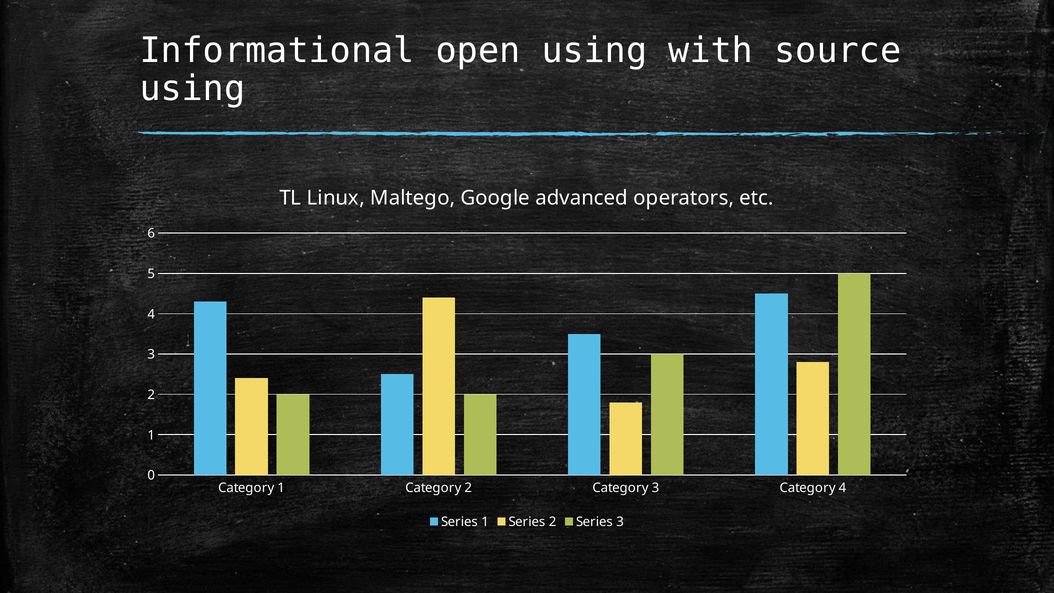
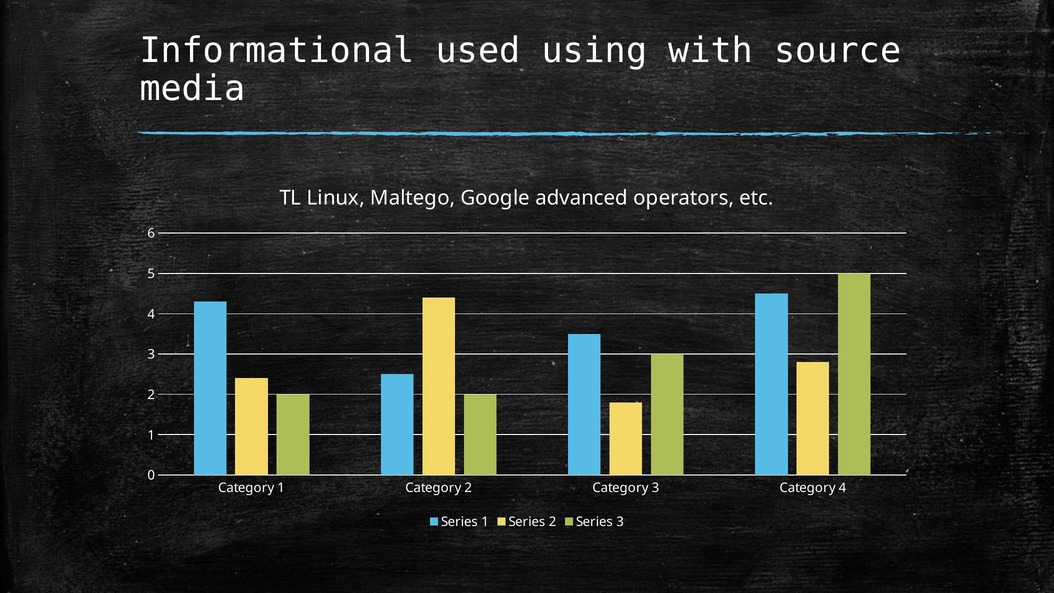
open: open -> used (478, 51)
using: using -> media (192, 89)
